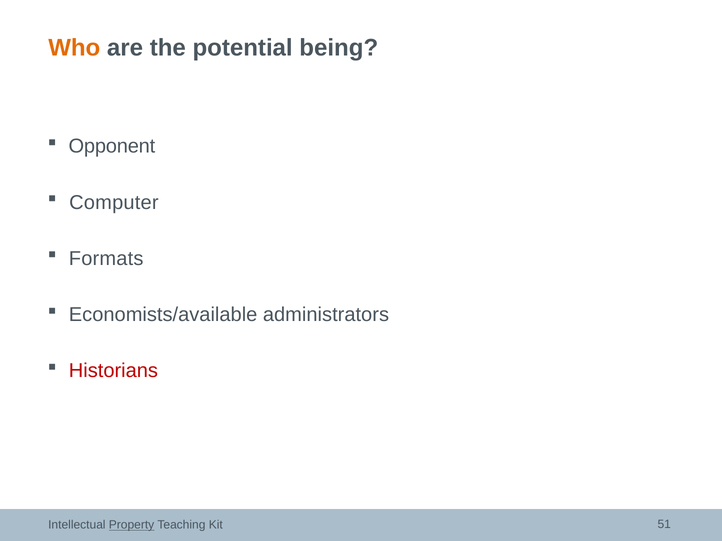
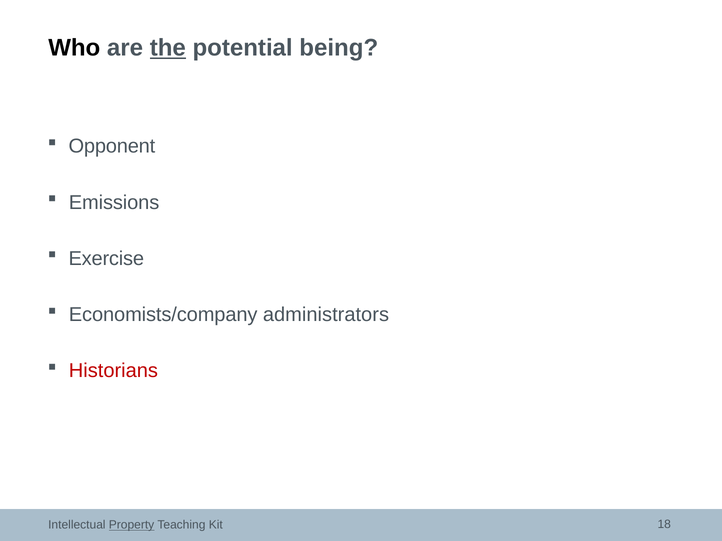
Who colour: orange -> black (74, 48)
the underline: none -> present (168, 48)
Computer: Computer -> Emissions (114, 203)
Formats: Formats -> Exercise (106, 259)
Economists/available: Economists/available -> Economists/company (163, 315)
51: 51 -> 18 (664, 525)
